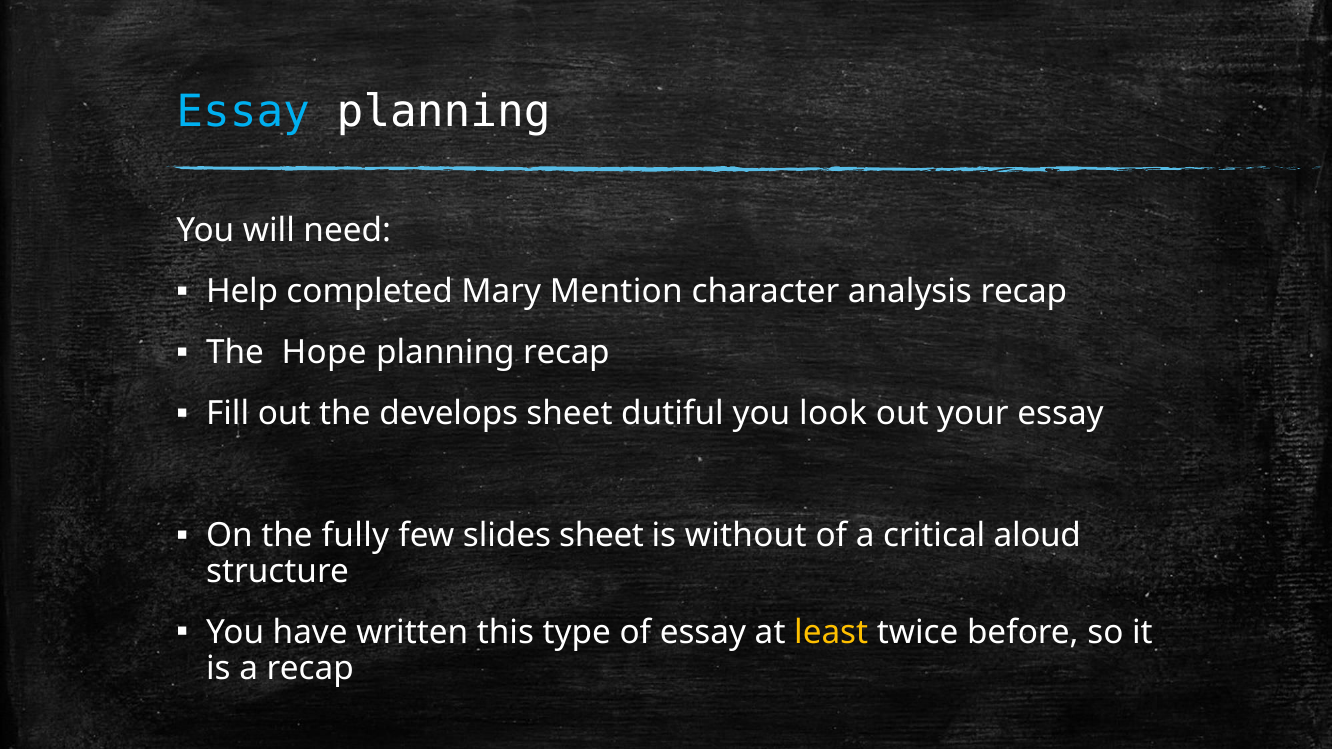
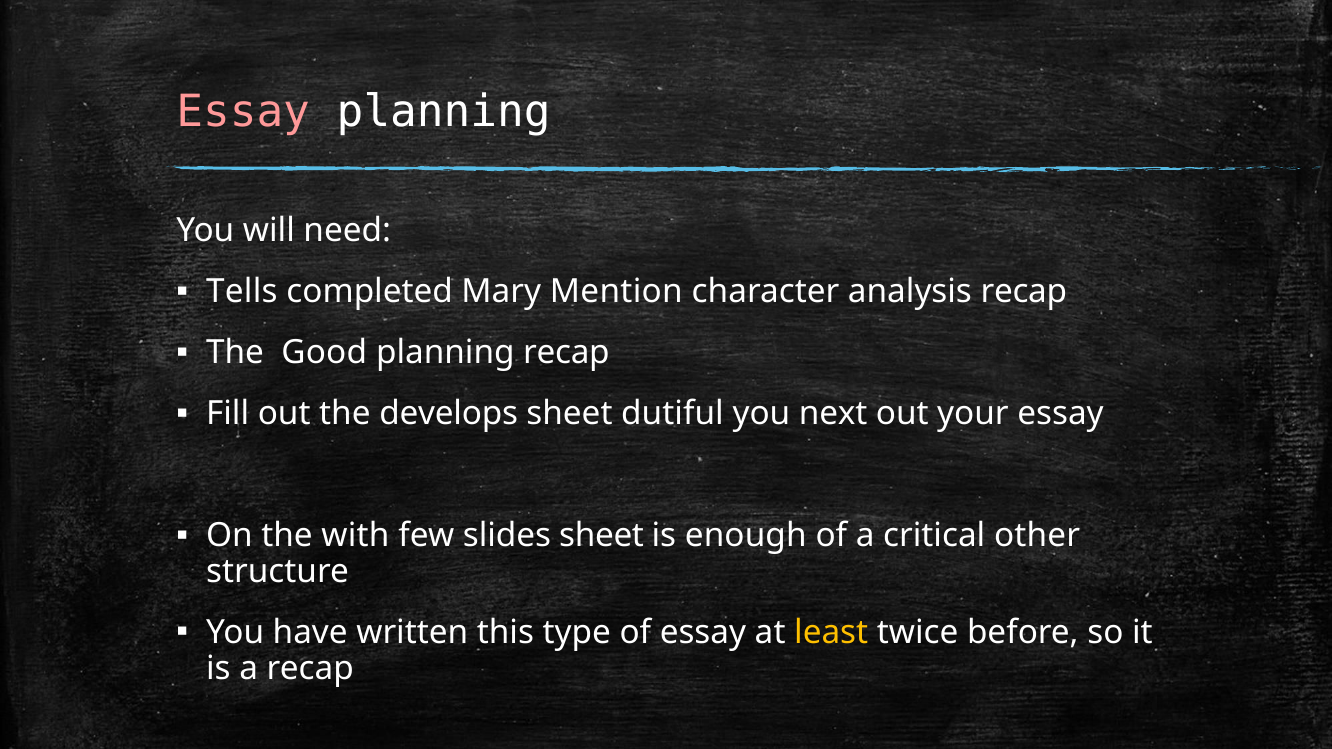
Essay colour: light blue -> pink (243, 112)
Help: Help -> Tells (242, 292)
Hope: Hope -> Good (324, 353)
look: look -> next (833, 414)
fully: fully -> with (355, 536)
without: without -> enough (746, 536)
aloud: aloud -> other (1037, 536)
